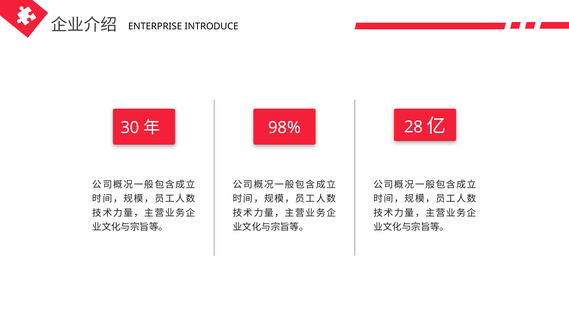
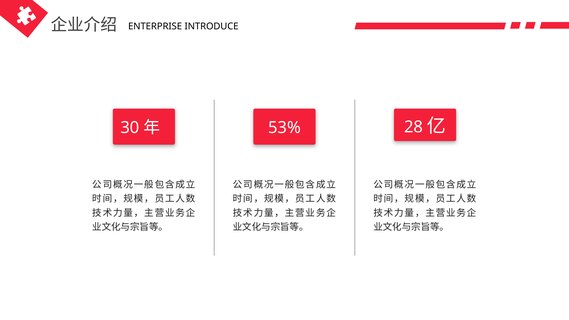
98%: 98% -> 53% (284, 128)
